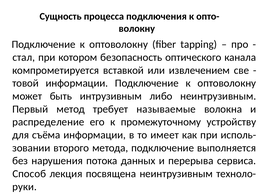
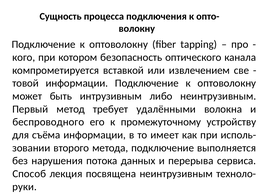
стал: стал -> кого (24, 57)
называемые: называемые -> удалёнными (166, 109)
распределение: распределение -> беспроводного (48, 122)
